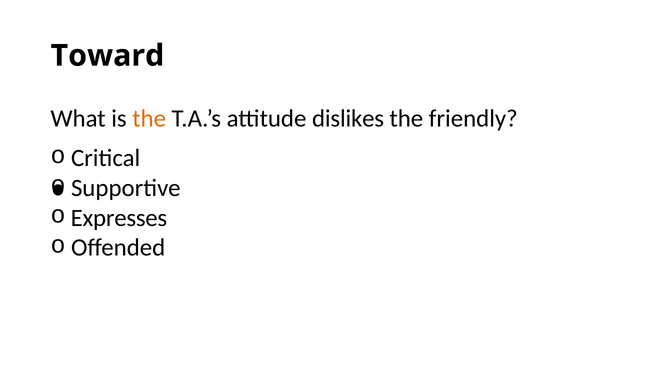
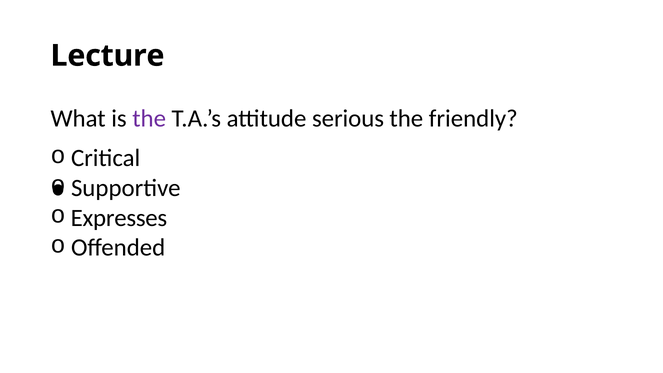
Toward: Toward -> Lecture (108, 56)
the colour: orange -> purple (149, 118)
dislikes: dislikes -> serious (348, 118)
